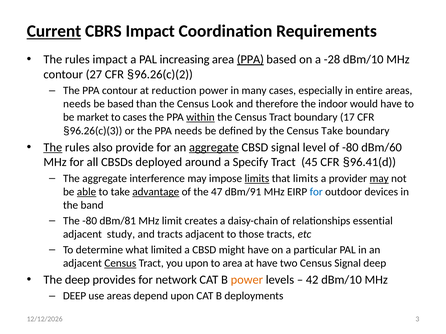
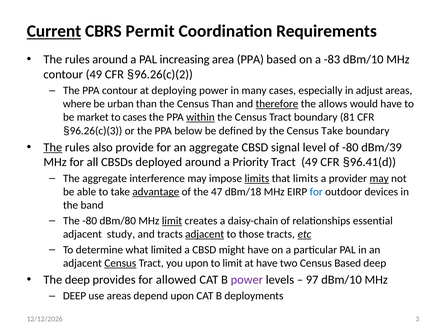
CBRS Impact: Impact -> Permit (150, 31)
rules impact: impact -> around (110, 60)
PPA underline: present -> none (250, 60)
-28: -28 -> -83 (332, 60)
contour 27: 27 -> 49 (94, 74)
reduction: reduction -> deploying (174, 91)
entire: entire -> adjust (369, 91)
needs: needs -> where (77, 104)
be based: based -> urban (121, 104)
Census Look: Look -> Than (223, 104)
therefore underline: none -> present (277, 104)
indoor: indoor -> allows (333, 104)
17: 17 -> 81 (347, 117)
PPA needs: needs -> below (188, 131)
aggregate underline: present -> none (214, 148)
dBm/60: dBm/60 -> dBm/39 (382, 148)
Specify: Specify -> Priority (251, 162)
Tract 45: 45 -> 49 (309, 162)
able underline: present -> none (87, 192)
dBm/91: dBm/91 -> dBm/18 (243, 192)
dBm/81: dBm/81 -> dBm/80 (118, 221)
limit underline: none -> present (172, 221)
adjacent underline: none -> present (205, 234)
etc underline: none -> present (305, 234)
to area: area -> limit (232, 263)
Census Signal: Signal -> Based (348, 263)
network: network -> allowed (176, 280)
power colour: orange -> purple (247, 280)
42: 42 -> 97 (312, 280)
